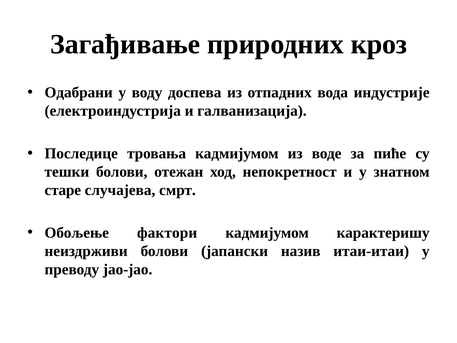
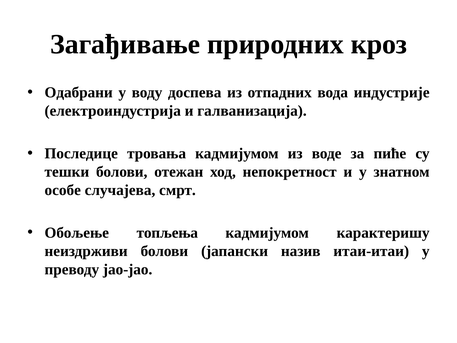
старе: старе -> особе (63, 190)
фактори: фактори -> топљења (167, 233)
